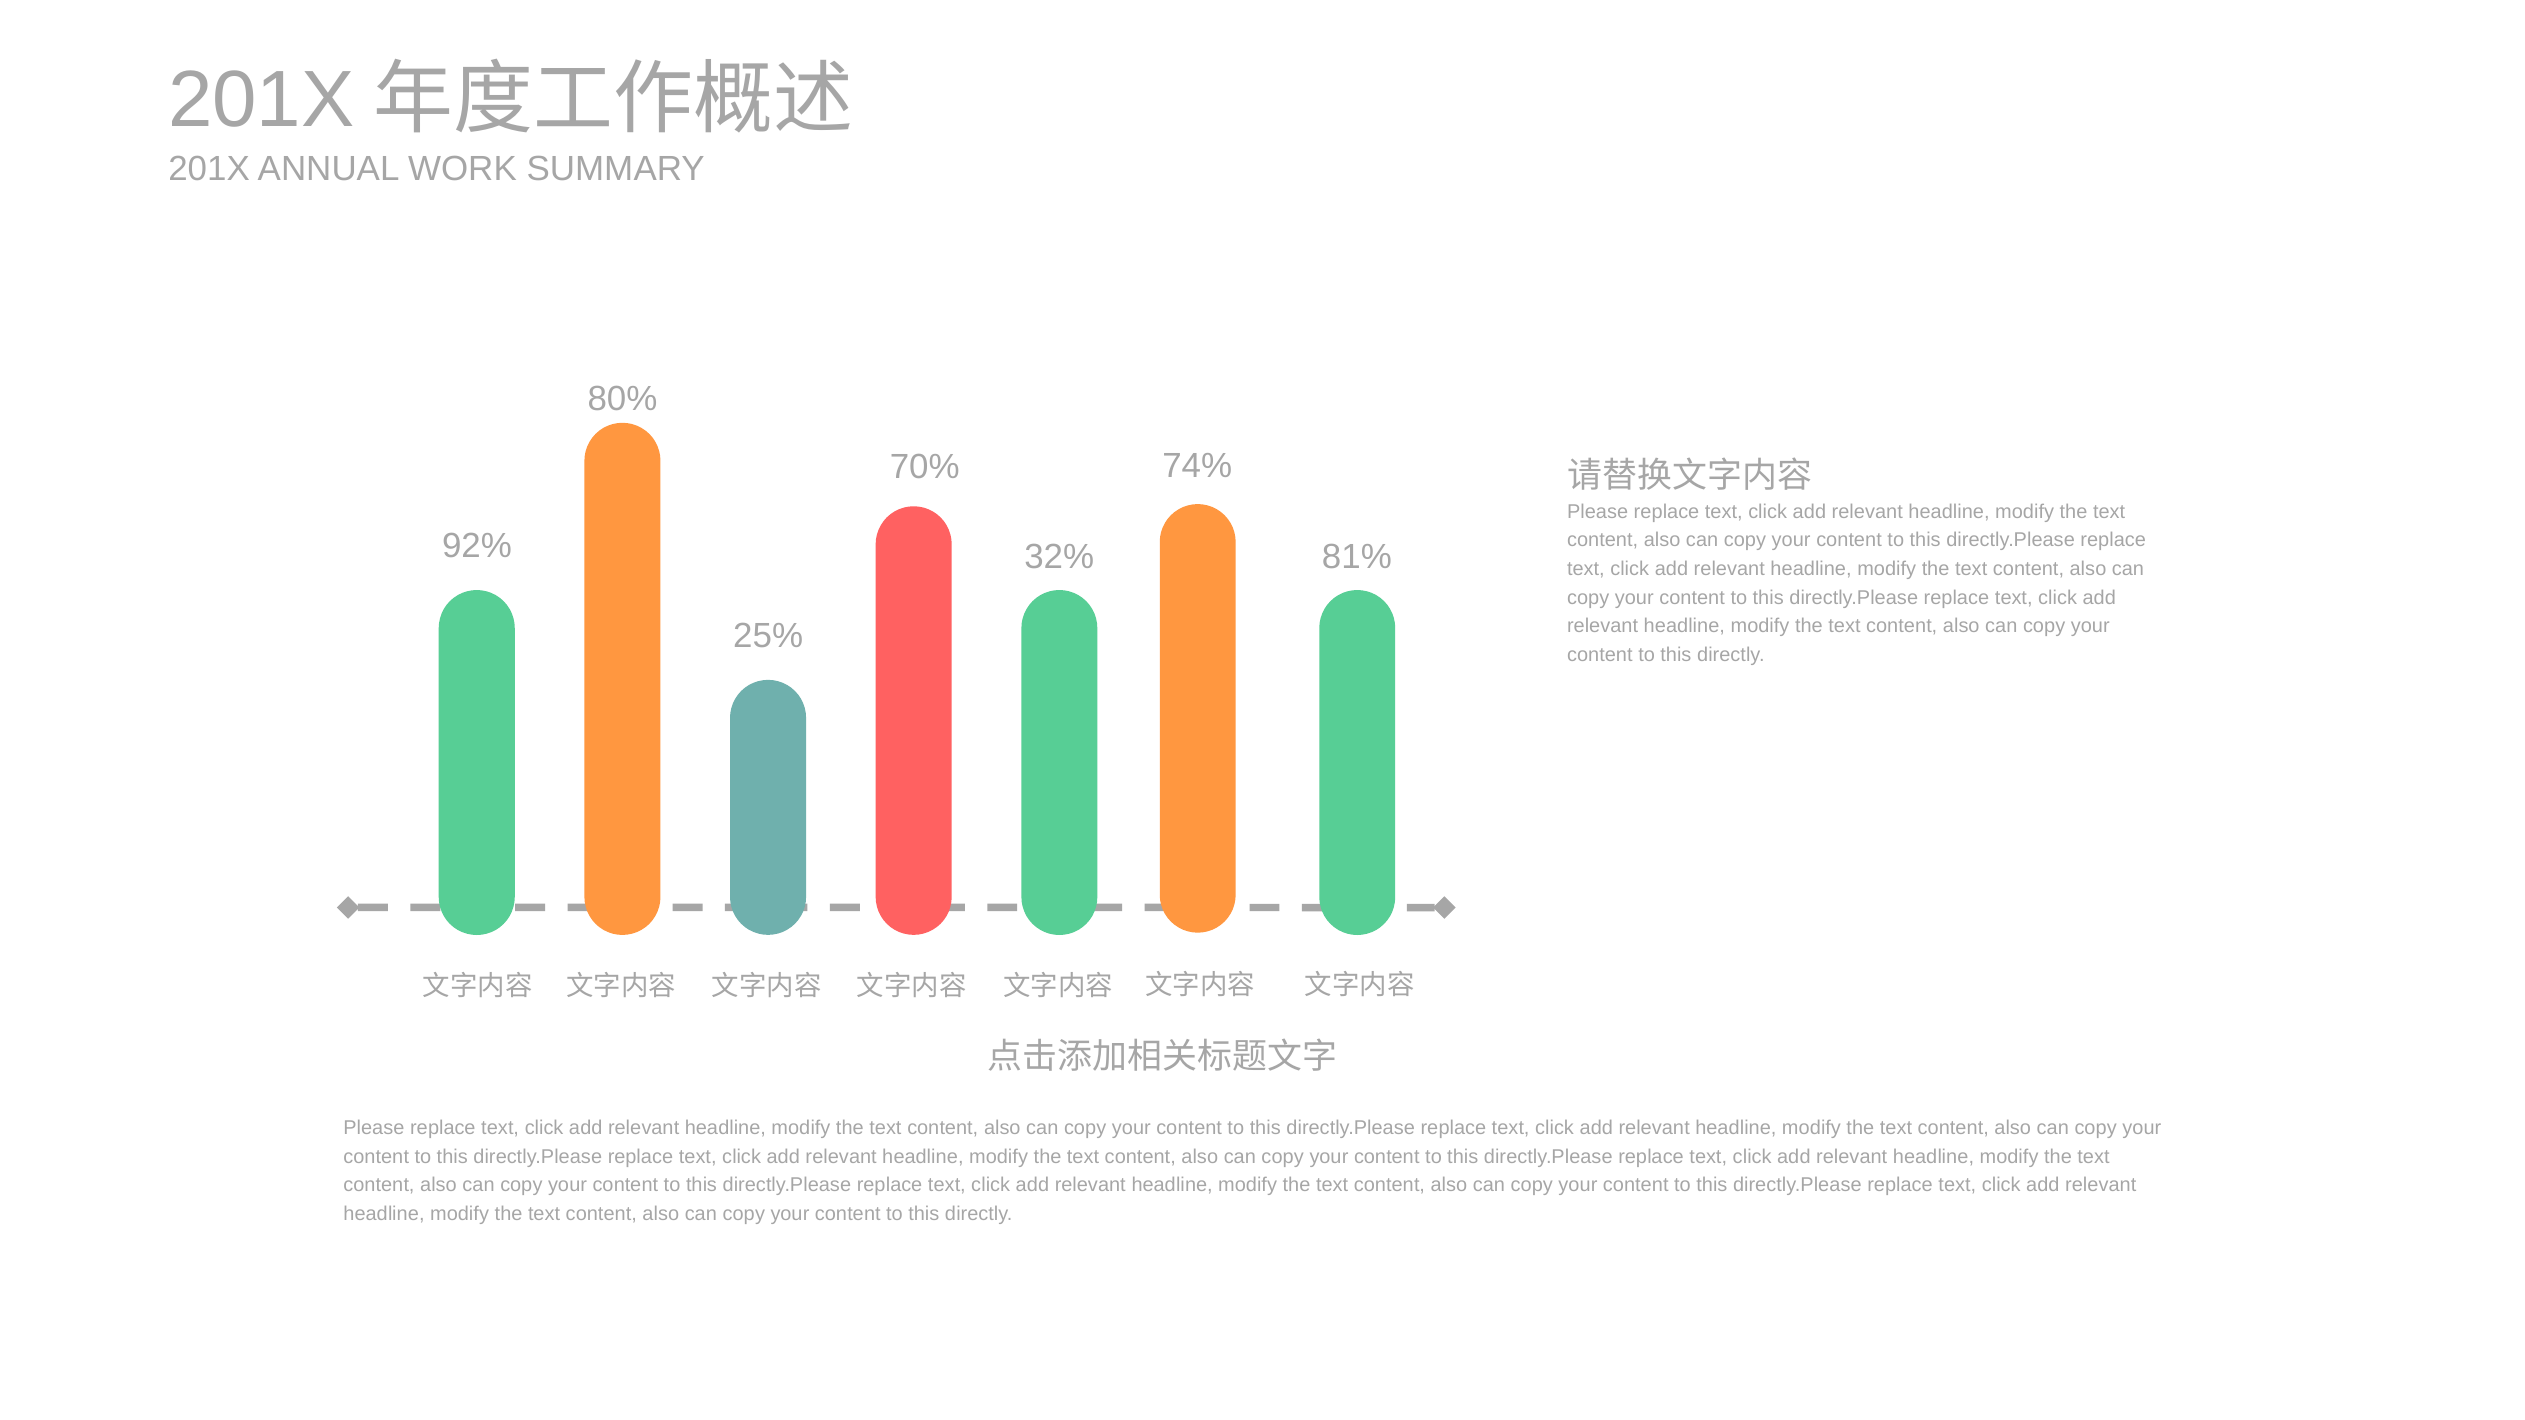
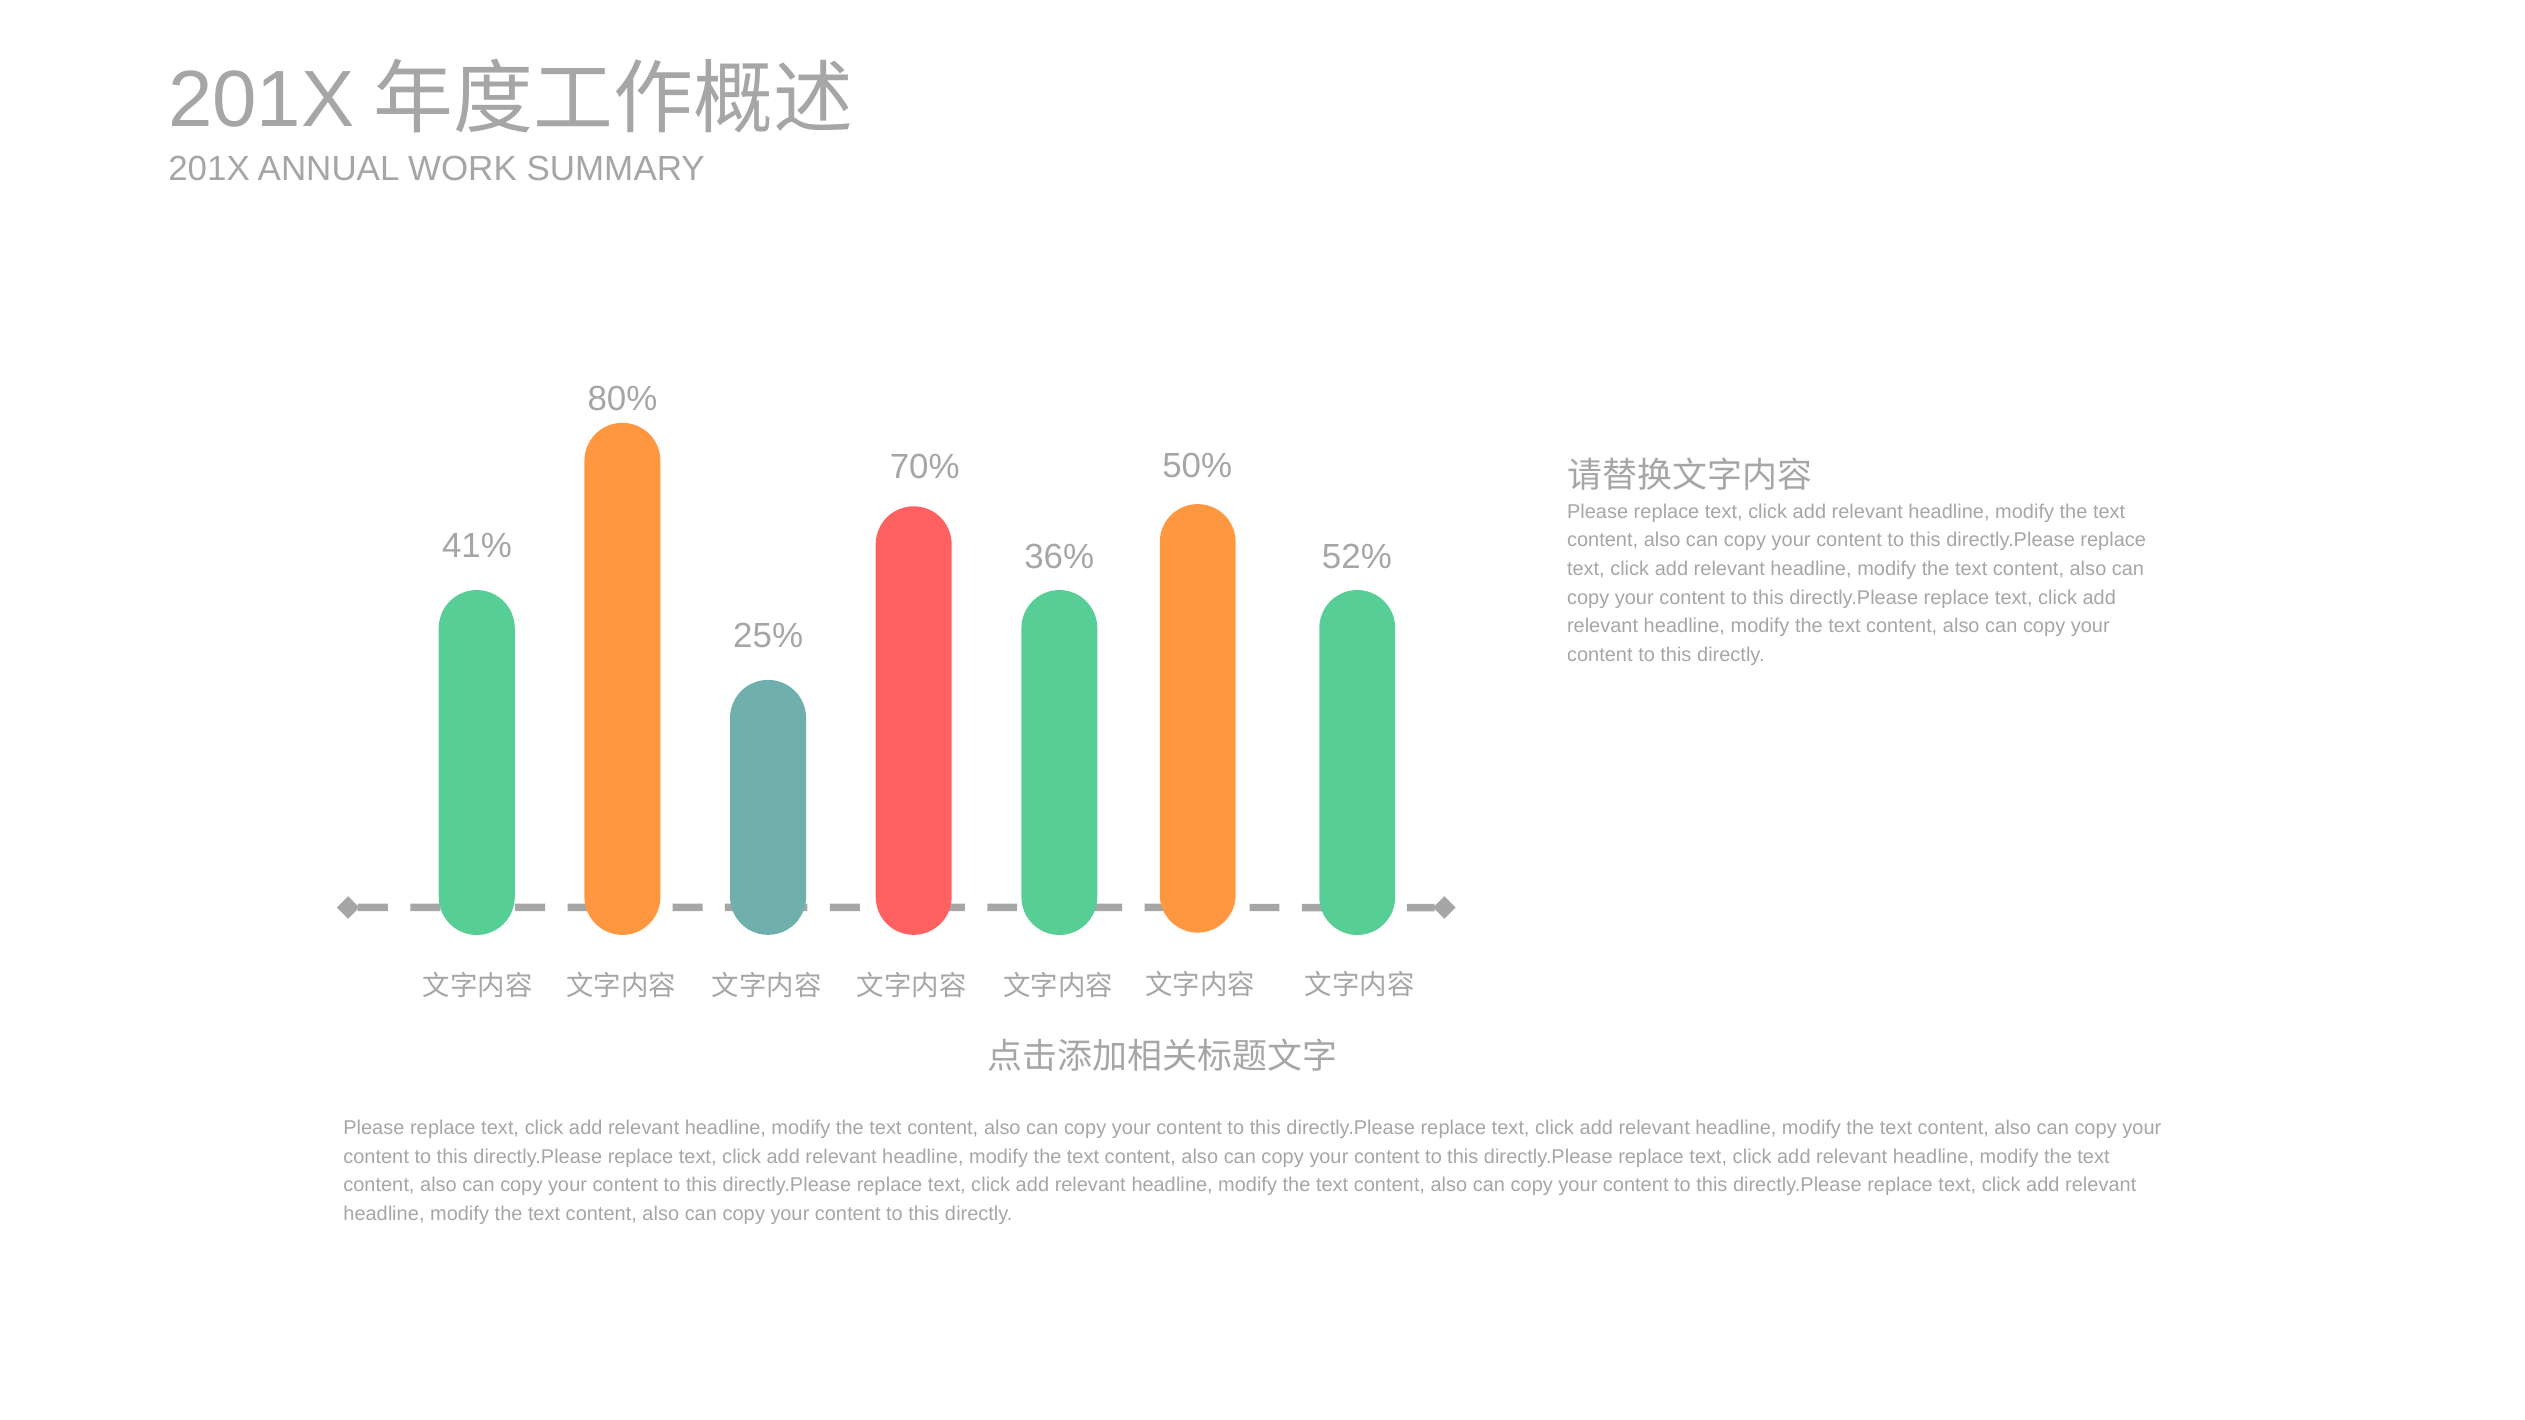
74%: 74% -> 50% (1197, 466)
92%: 92% -> 41% (477, 546)
32%: 32% -> 36% (1059, 557)
81%: 81% -> 52% (1357, 557)
